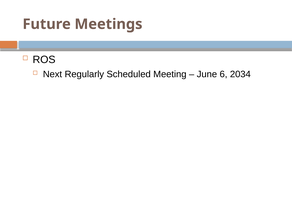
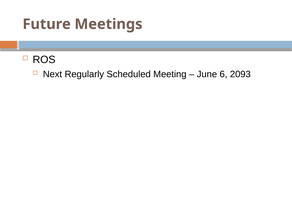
2034: 2034 -> 2093 (240, 74)
